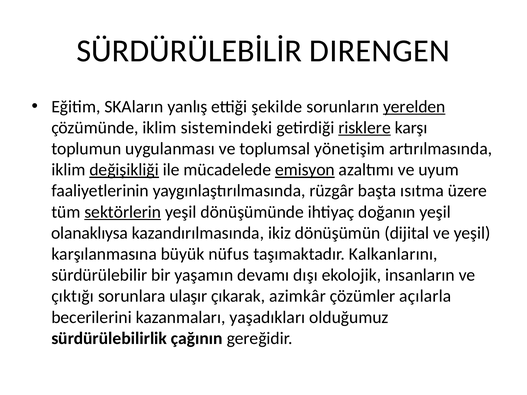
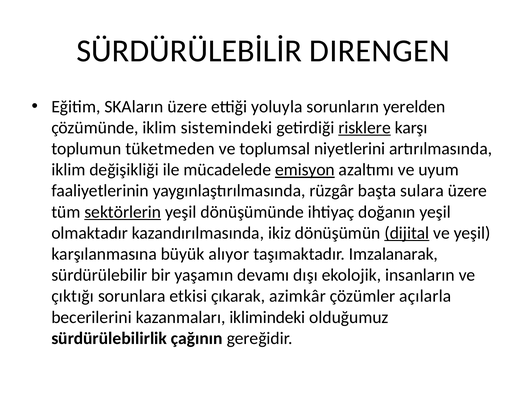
SKAların yanlış: yanlış -> üzere (187, 107)
şekilde: şekilde -> yoluyla (277, 107)
yerelden underline: present -> none (414, 107)
uygulanması: uygulanması -> tüketmeden (170, 149)
yönetişim: yönetişim -> niyetlerini (350, 149)
değişikliği underline: present -> none (124, 170)
ısıtma: ısıtma -> sulara (422, 191)
olanaklıysa: olanaklıysa -> olmaktadır (90, 233)
dijital underline: none -> present (407, 233)
nüfus: nüfus -> alıyor (229, 254)
Kalkanlarını: Kalkanlarını -> Imzalanarak (393, 254)
ulaşır: ulaşır -> etkisi (188, 296)
yaşadıkları: yaşadıkları -> iklimindeki (267, 317)
